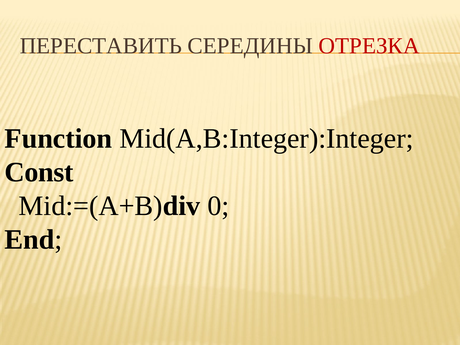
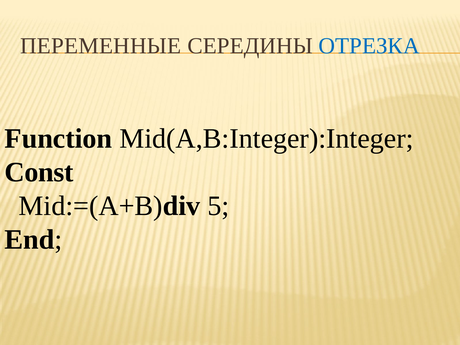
ПЕРЕСТАВИТЬ: ПЕРЕСТАВИТЬ -> ПЕРЕМЕННЫЕ (101, 46)
ОТРЕЗКА colour: red -> blue (369, 46)
0: 0 -> 5 (218, 206)
